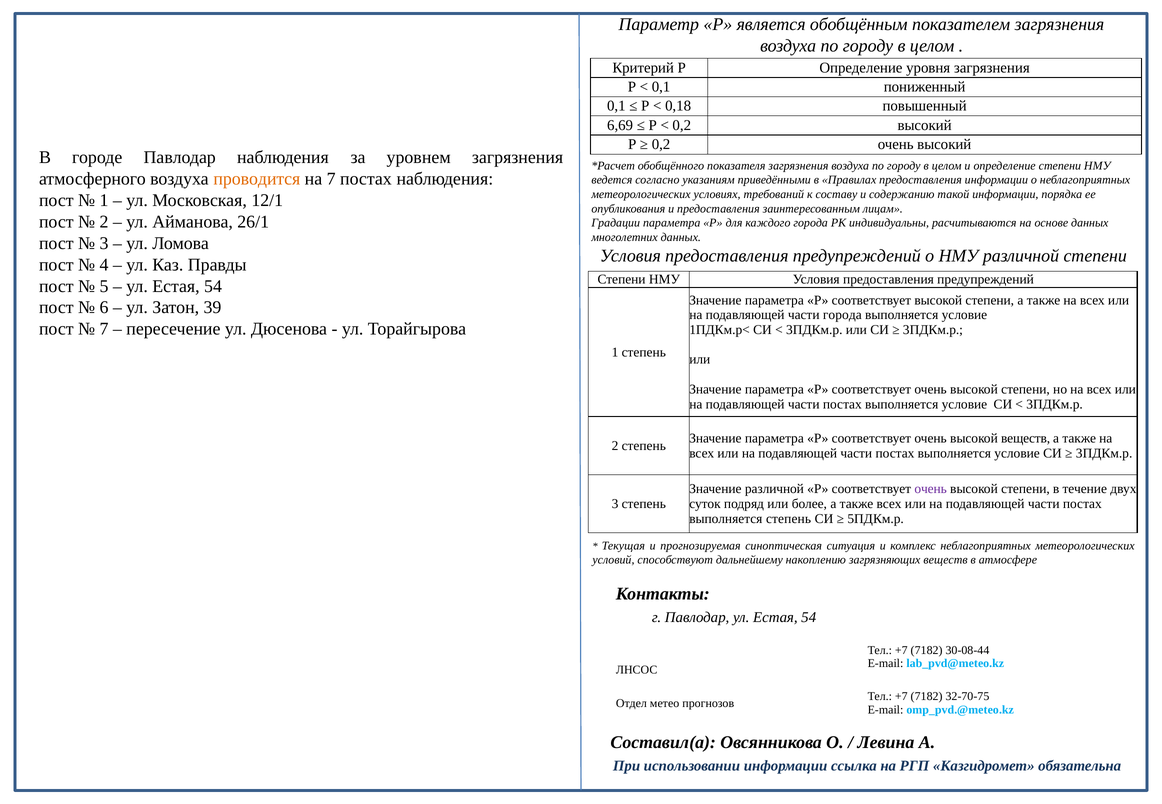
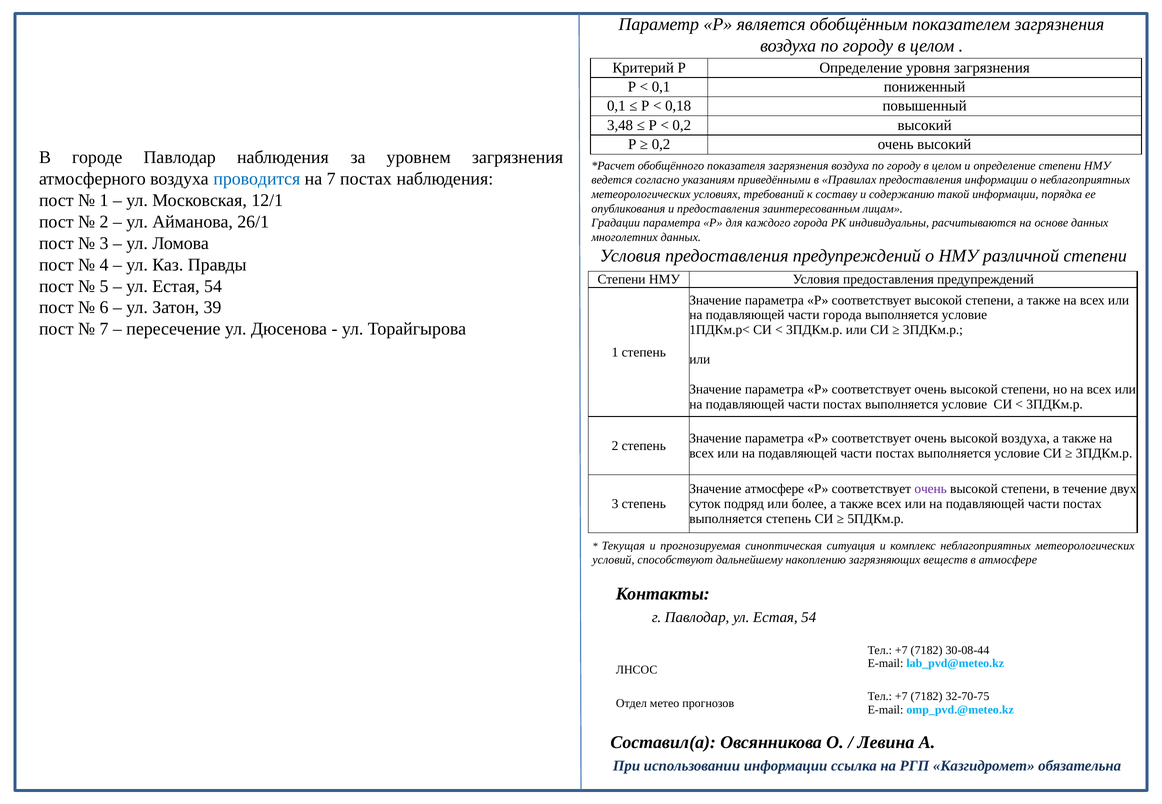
6,69: 6,69 -> 3,48 (620, 125)
проводится colour: orange -> blue (257, 179)
высокой веществ: веществ -> воздуха (1025, 439)
Значение различной: различной -> атмосфере (774, 489)
